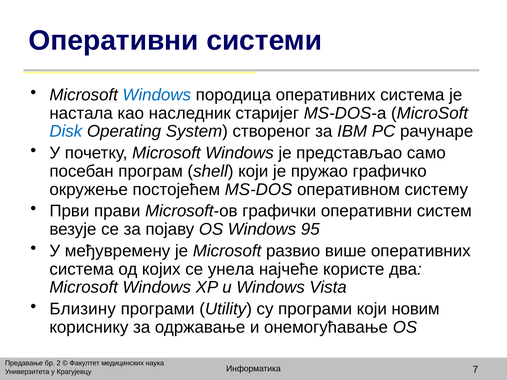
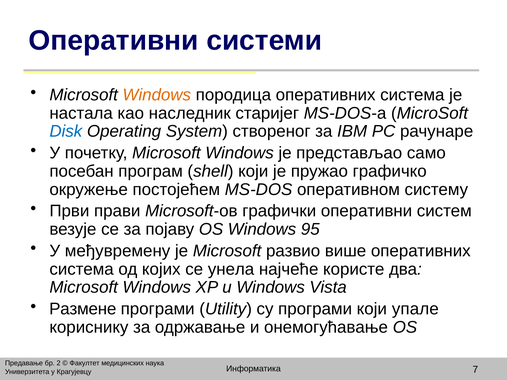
Windows colour: blue -> orange (157, 95)
Близину: Близину -> Размене (83, 309)
новим: новим -> упале (415, 309)
